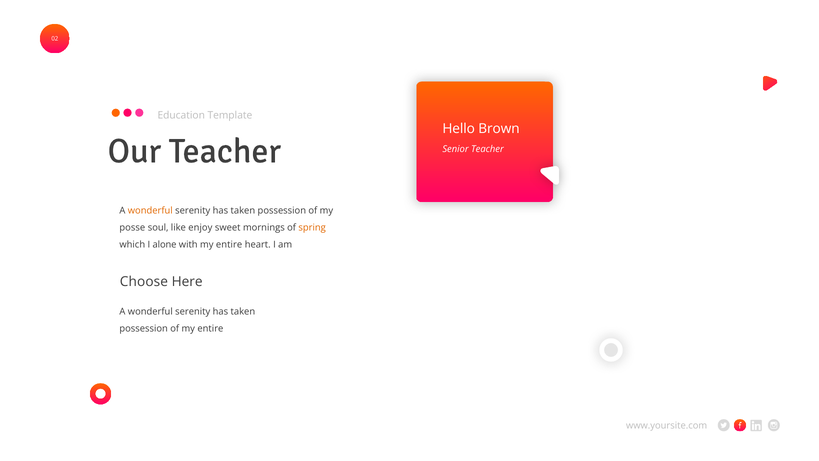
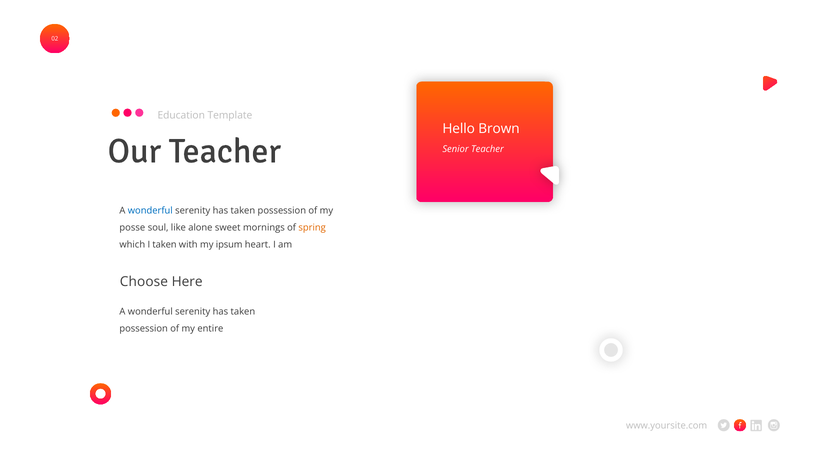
wonderful colour: orange -> blue (150, 210)
enjoy: enjoy -> alone (200, 227)
I alone: alone -> taken (165, 244)
with my entire: entire -> ipsum (229, 244)
